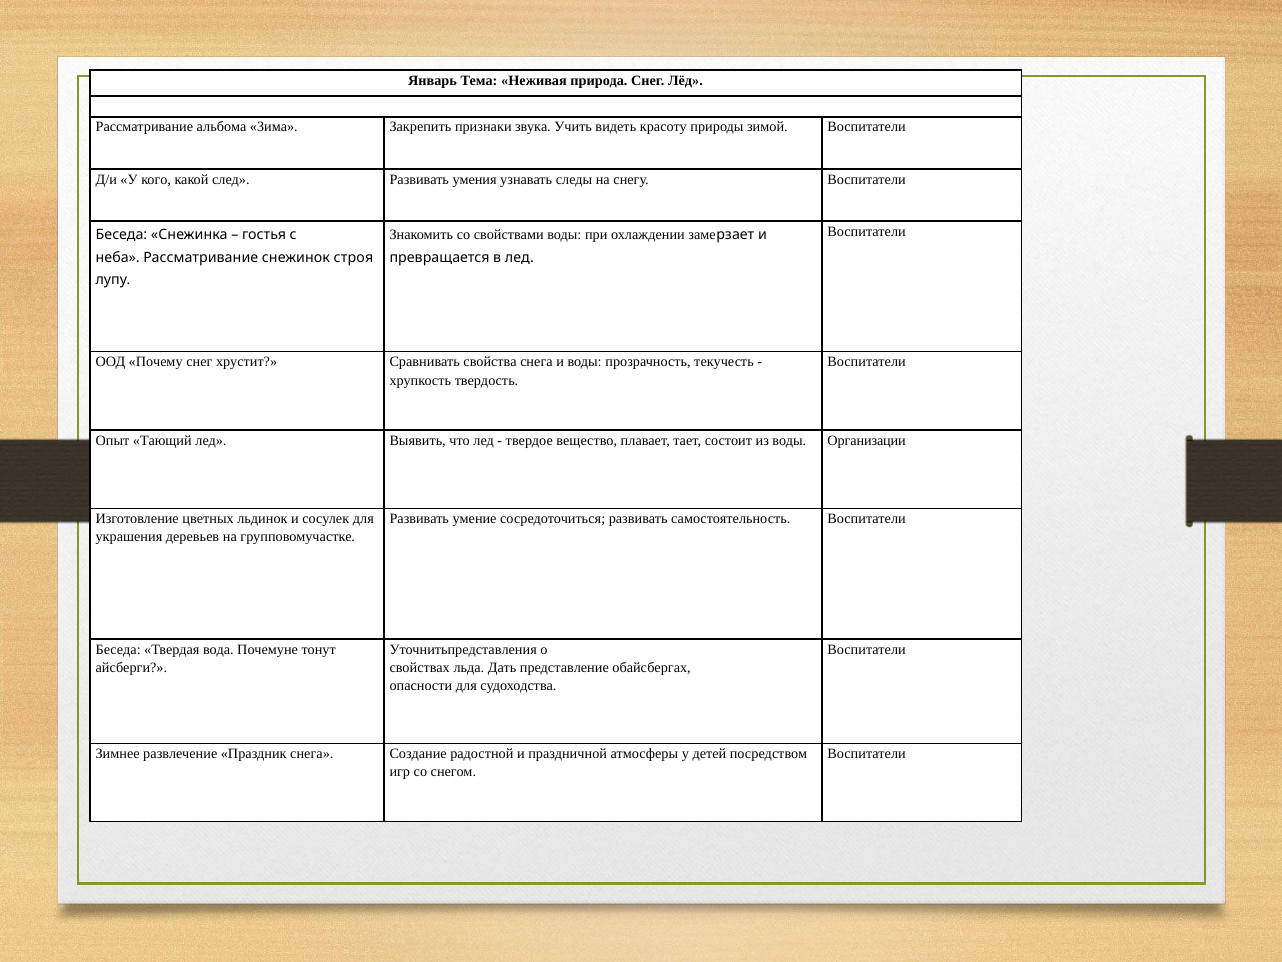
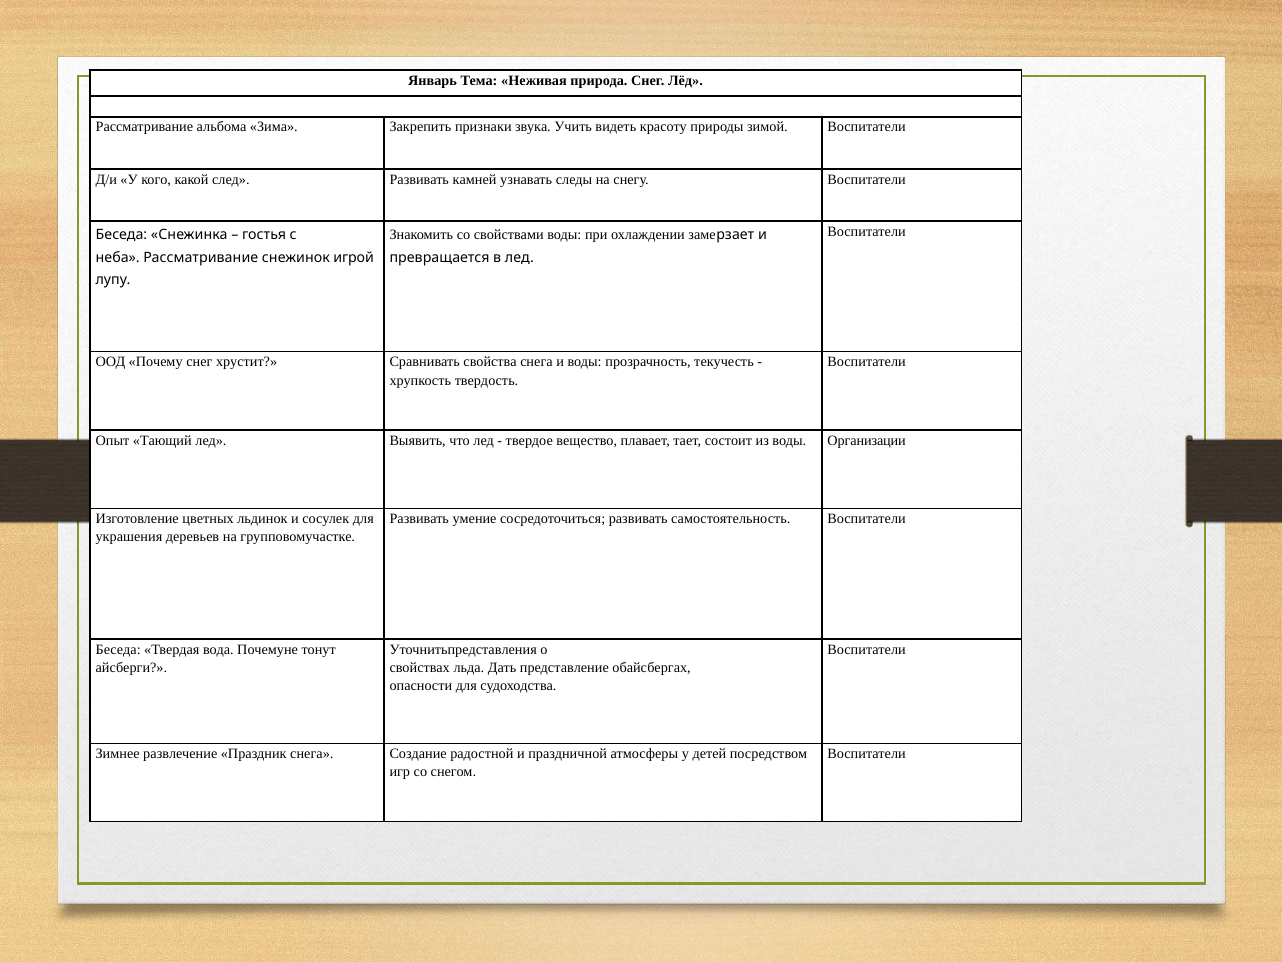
умения: умения -> камней (475, 179)
строя: строя -> игрой (354, 257)
